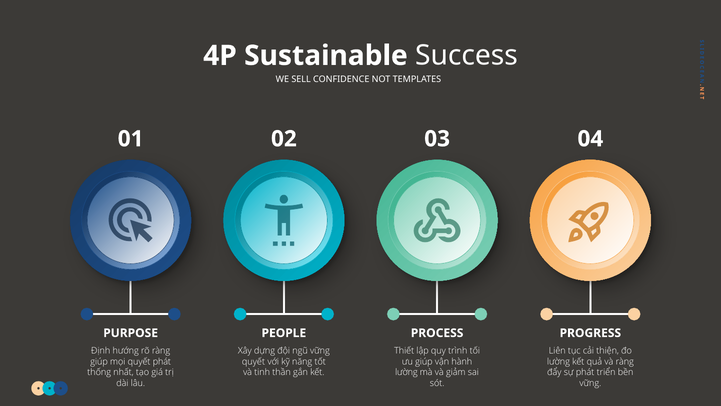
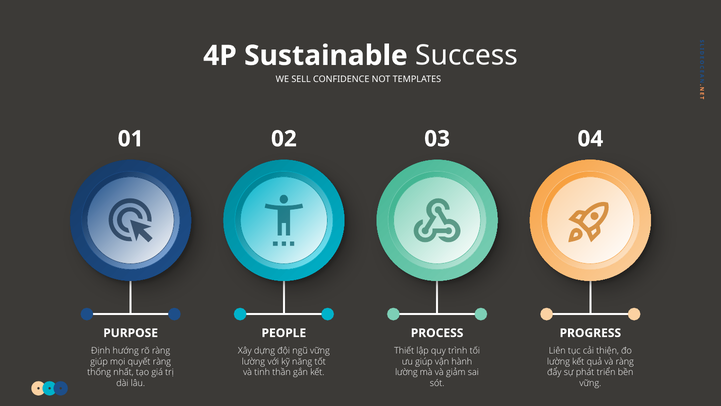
quyết phát: phát -> ràng (162, 361)
quyết: quyết -> lường (253, 361)
